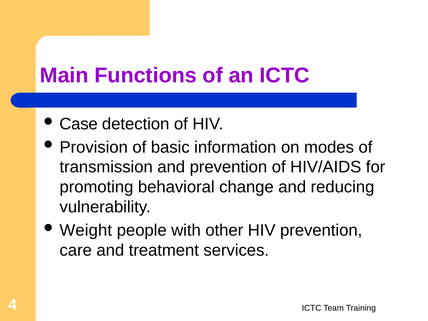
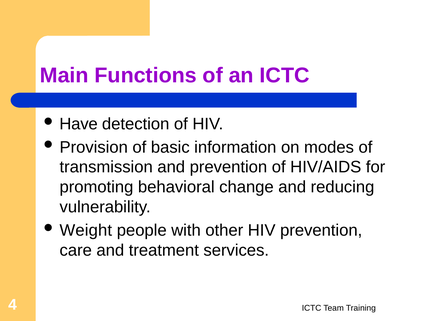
Case: Case -> Have (79, 124)
